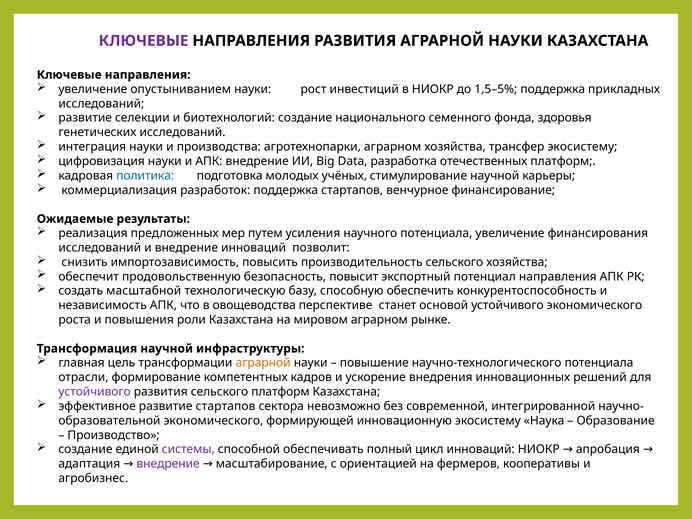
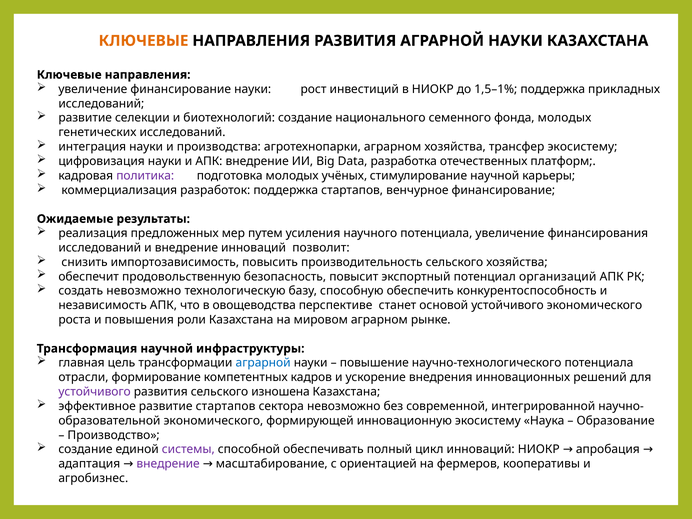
КЛЮЧЕВЫЕ colour: purple -> orange (144, 41)
увеличение опустыниванием: опустыниванием -> финансирование (181, 89)
1,5–5%: 1,5–5% -> 1,5–1% (496, 89)
фонда здоровья: здоровья -> молодых (565, 118)
политика colour: blue -> purple (145, 176)
потенциал направления: направления -> организаций (558, 277)
создать масштабной: масштабной -> невозможно (144, 291)
аграрной colour: orange -> blue (263, 363)
сельского платформ: платформ -> изношена (280, 392)
